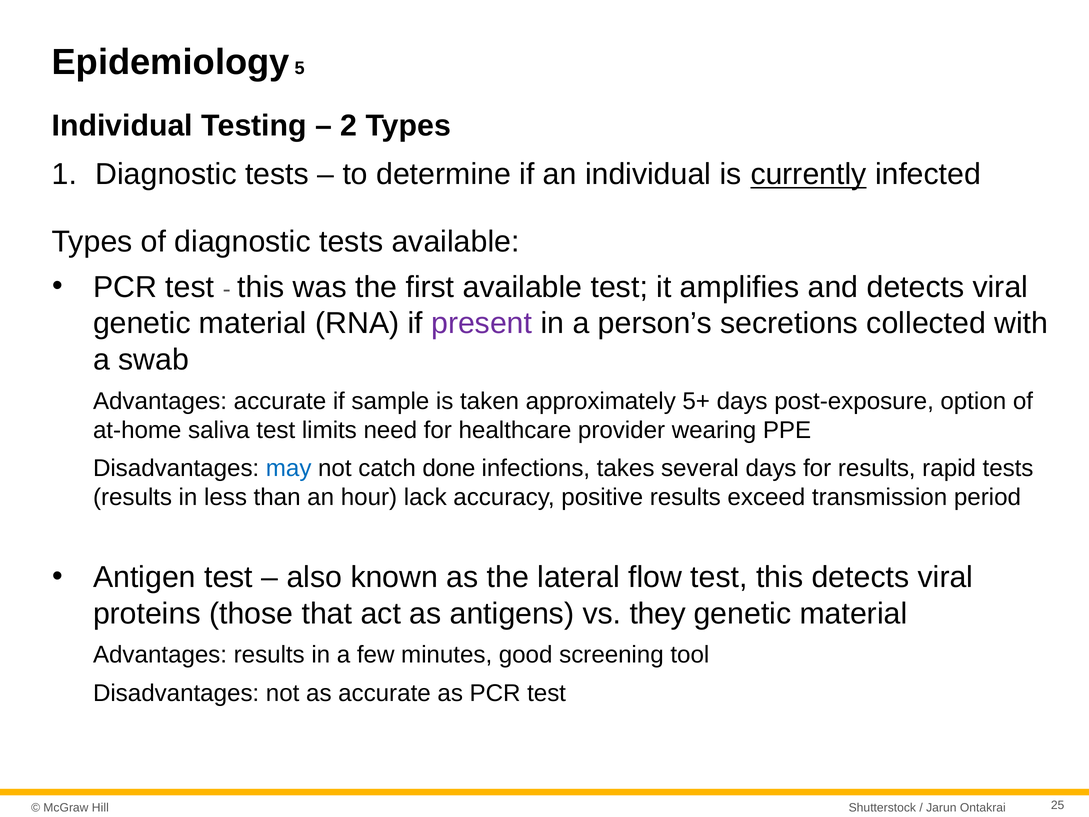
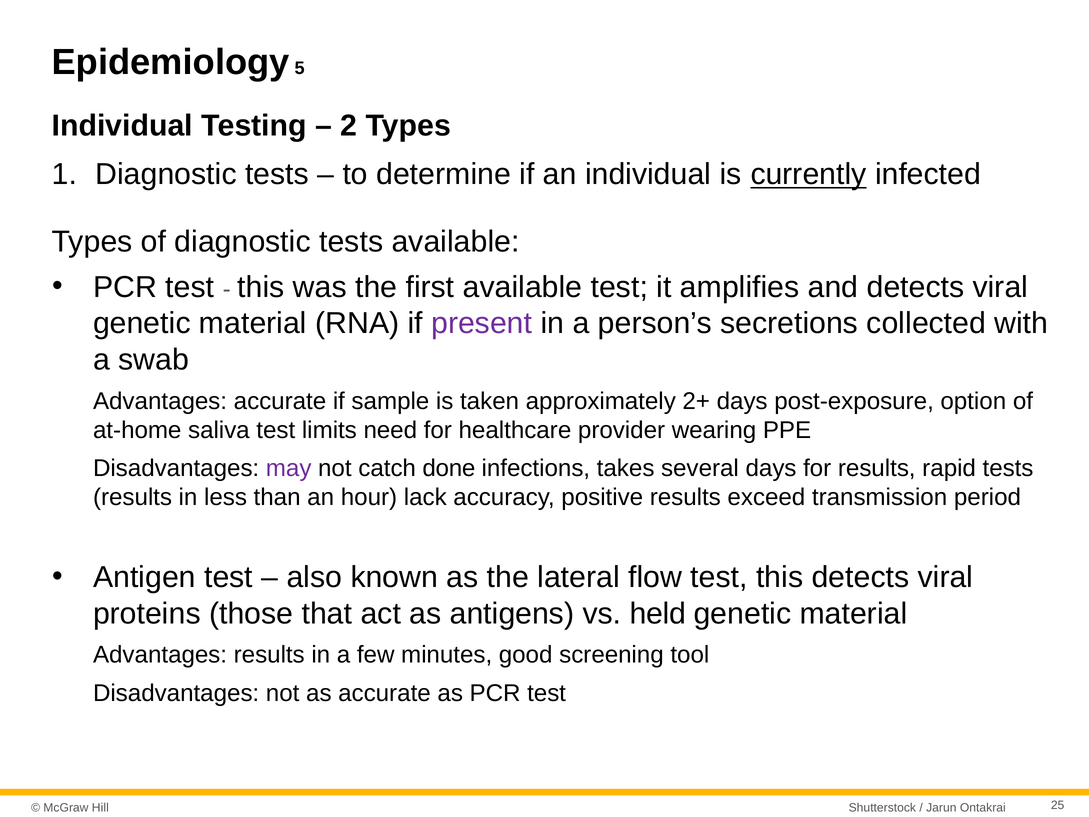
5+: 5+ -> 2+ (696, 401)
may colour: blue -> purple (289, 468)
they: they -> held (658, 613)
